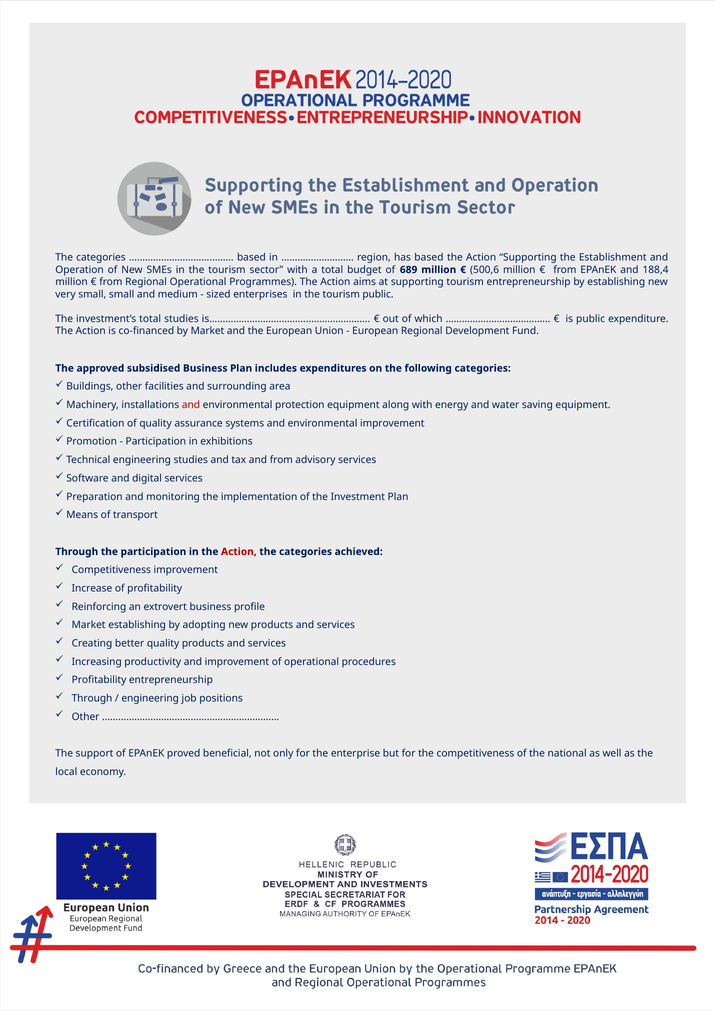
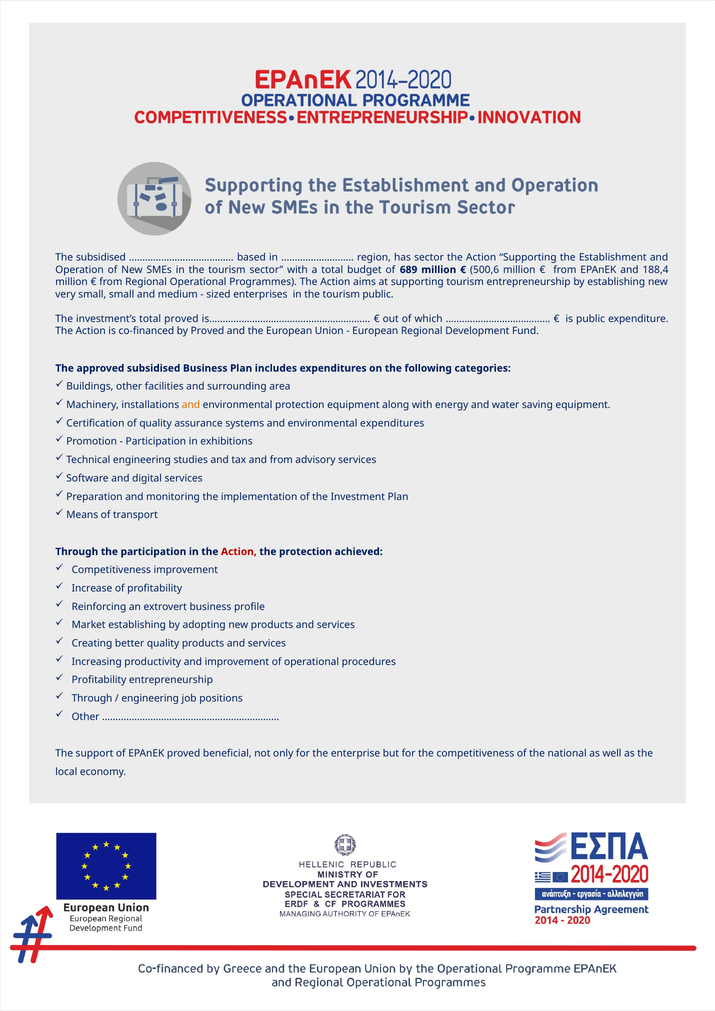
categories: categories -> subsidised (101, 258)
has based: based -> sector (429, 258)
total studies: studies -> proved (181, 319)
by Market: Market -> Proved (207, 331)
and colour: red -> orange (191, 405)
environmental improvement: improvement -> expenditures (392, 423)
categories: categories -> protection (306, 552)
